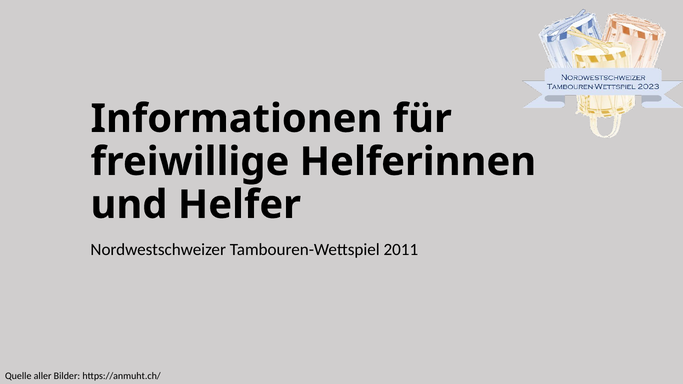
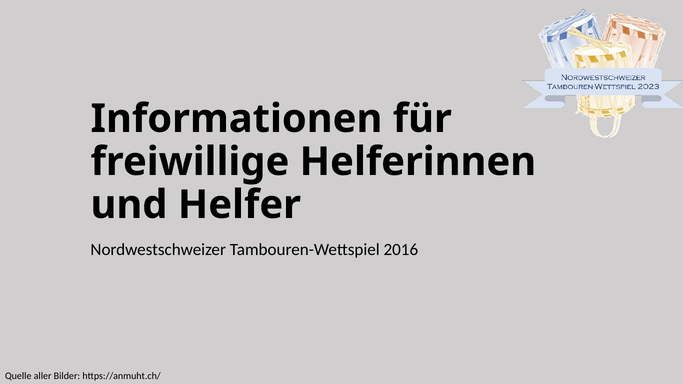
2011: 2011 -> 2016 (401, 250)
